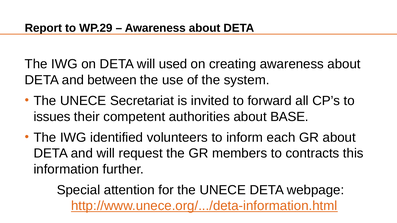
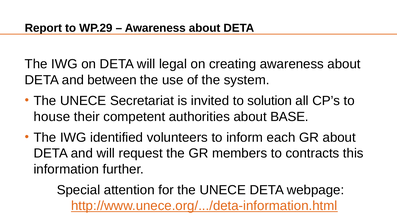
used: used -> legal (173, 64)
forward: forward -> solution (270, 101)
issues: issues -> house (52, 117)
